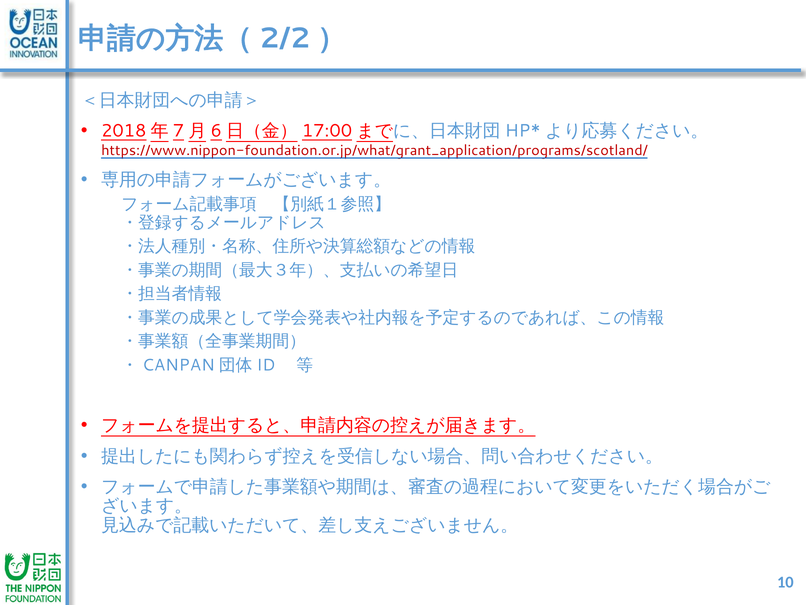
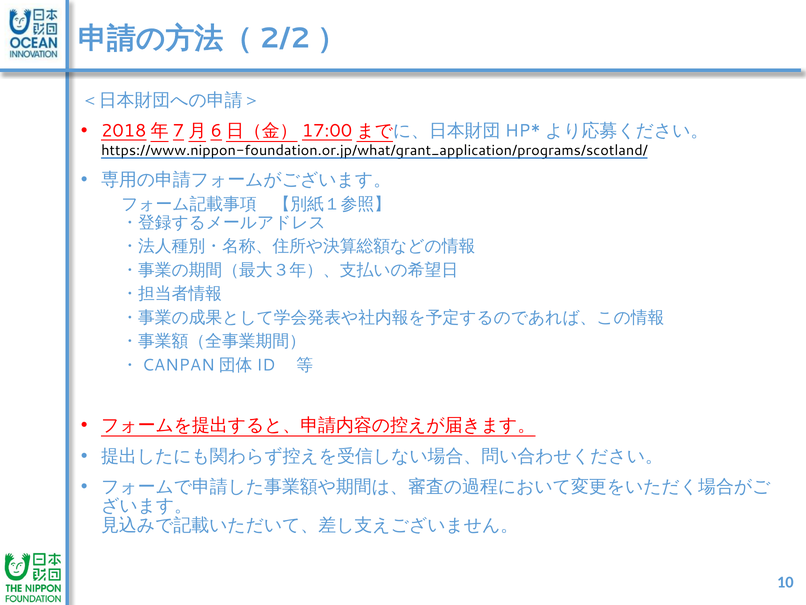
https://www.nippon-foundation.or.jp/what/grant_application/programs/scotland/ colour: red -> black (374, 150)
